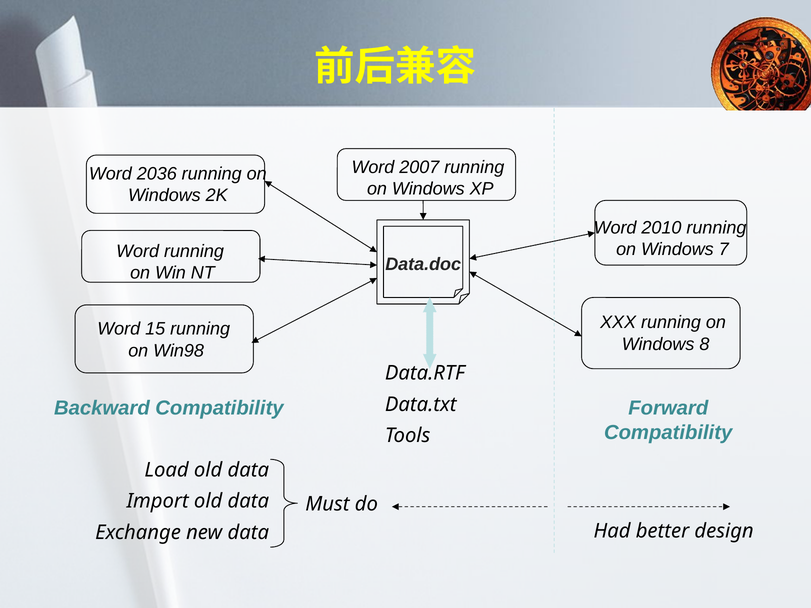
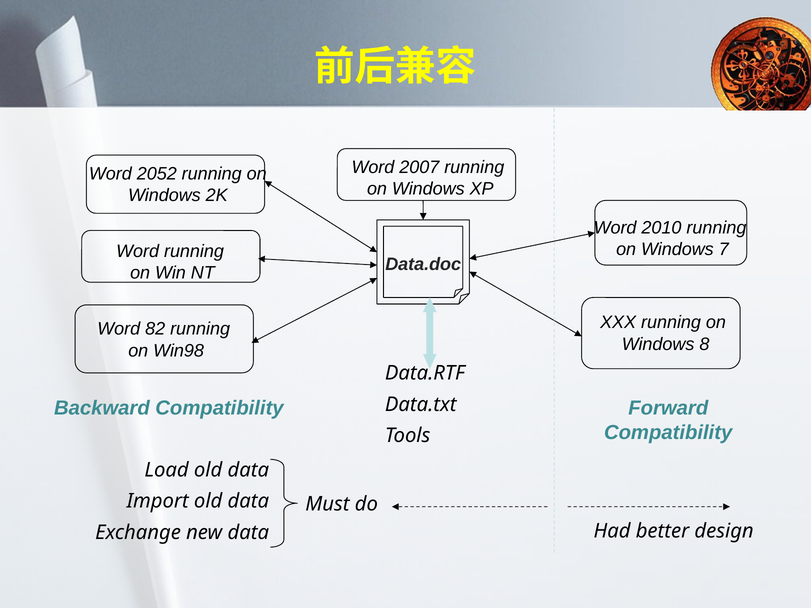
2036: 2036 -> 2052 (157, 174)
15: 15 -> 82 (155, 329)
